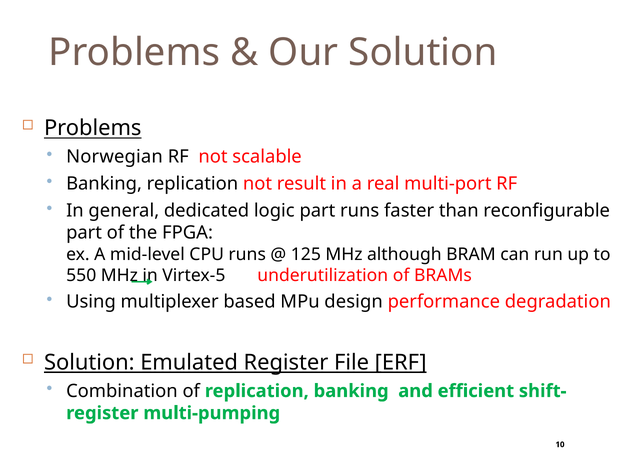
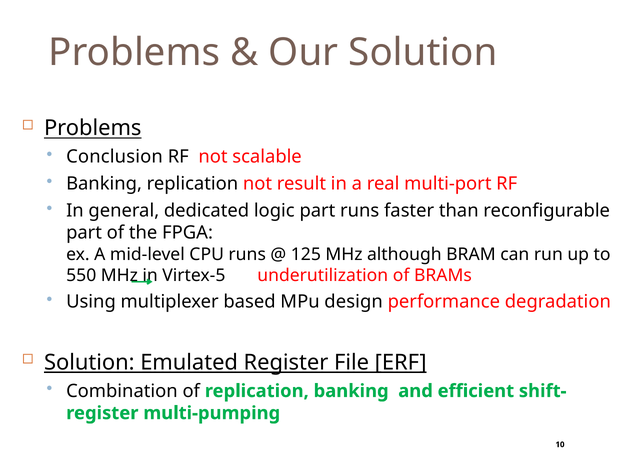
Norwegian: Norwegian -> Conclusion (115, 157)
